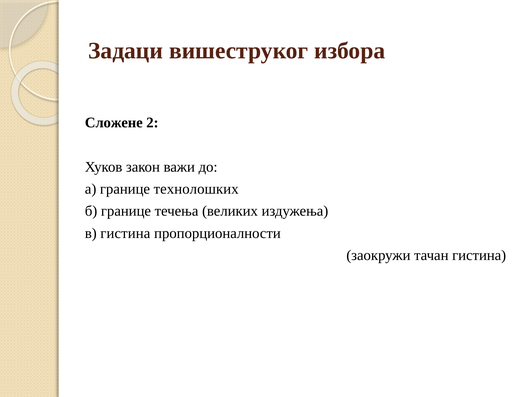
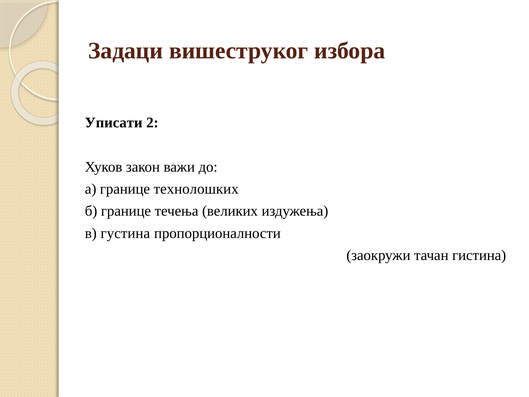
Сложене: Сложене -> Уписати (114, 123)
в гистина: гистина -> густина (125, 233)
